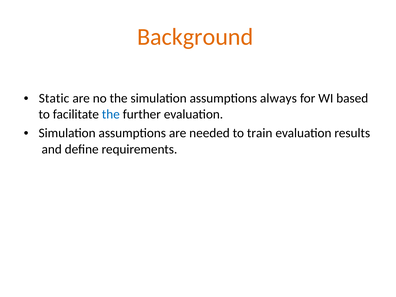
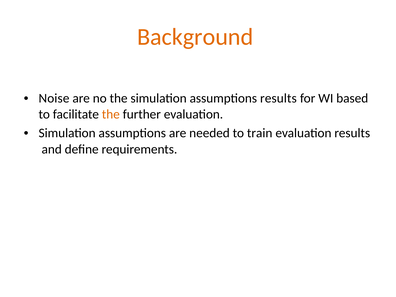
Static: Static -> Noise (54, 98)
assumptions always: always -> results (278, 98)
the colour: blue -> orange (111, 114)
